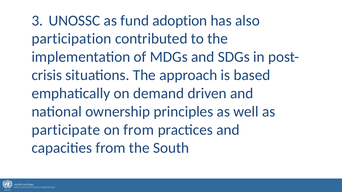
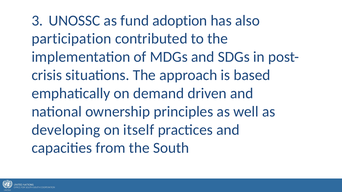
participate: participate -> developing (66, 130)
on from: from -> itself (139, 130)
